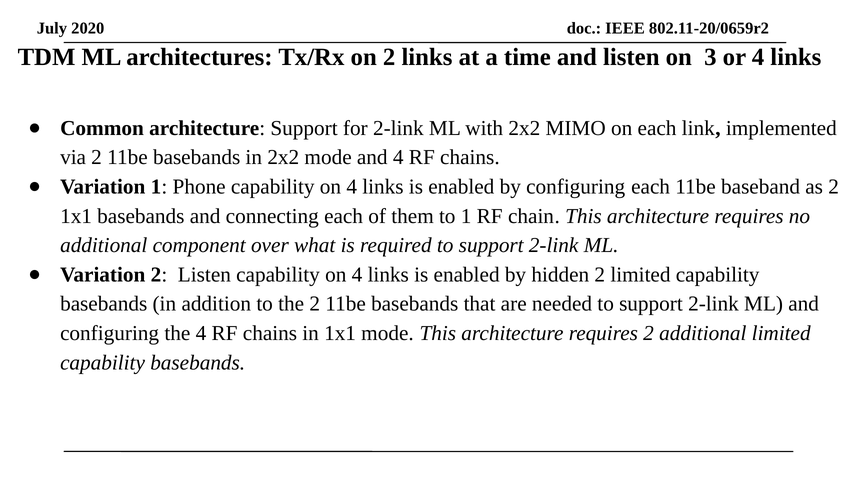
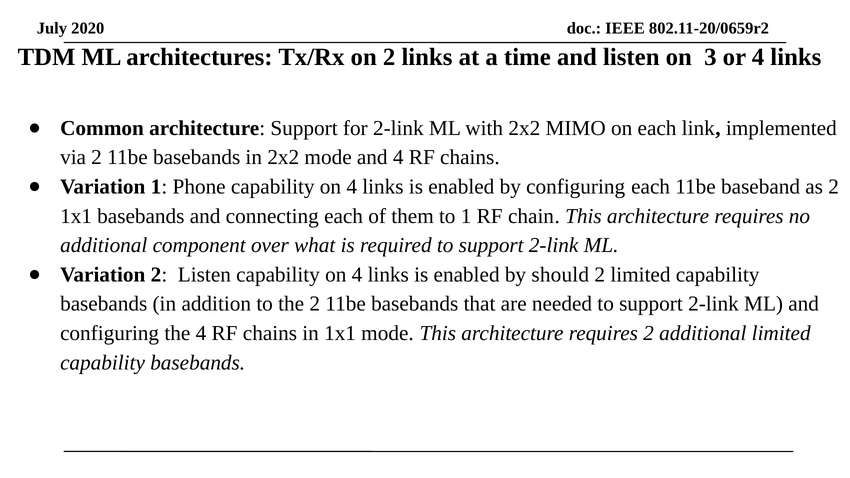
hidden: hidden -> should (560, 275)
